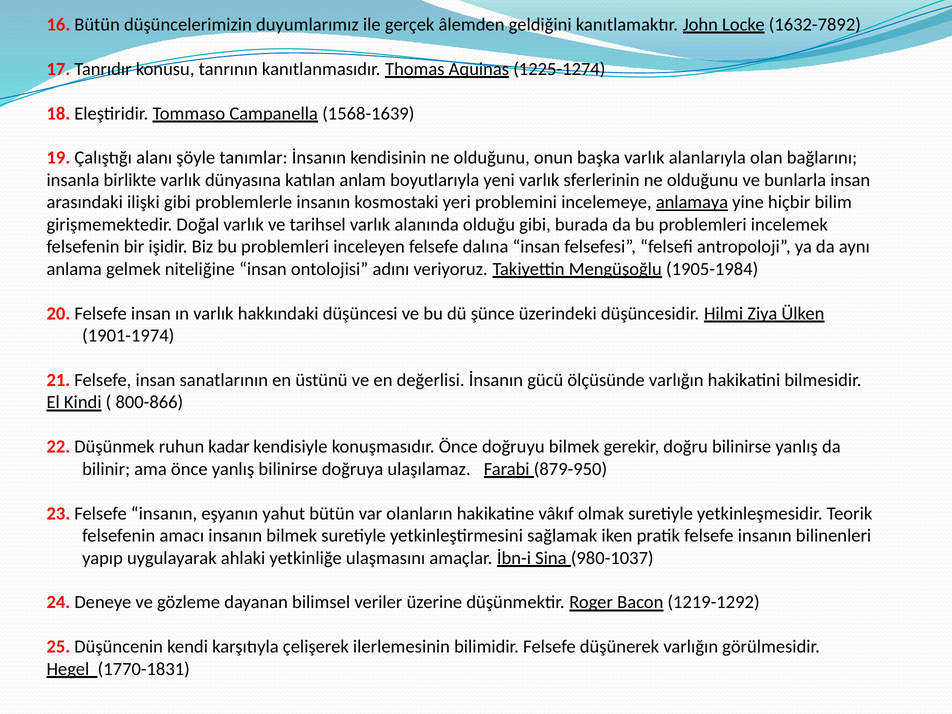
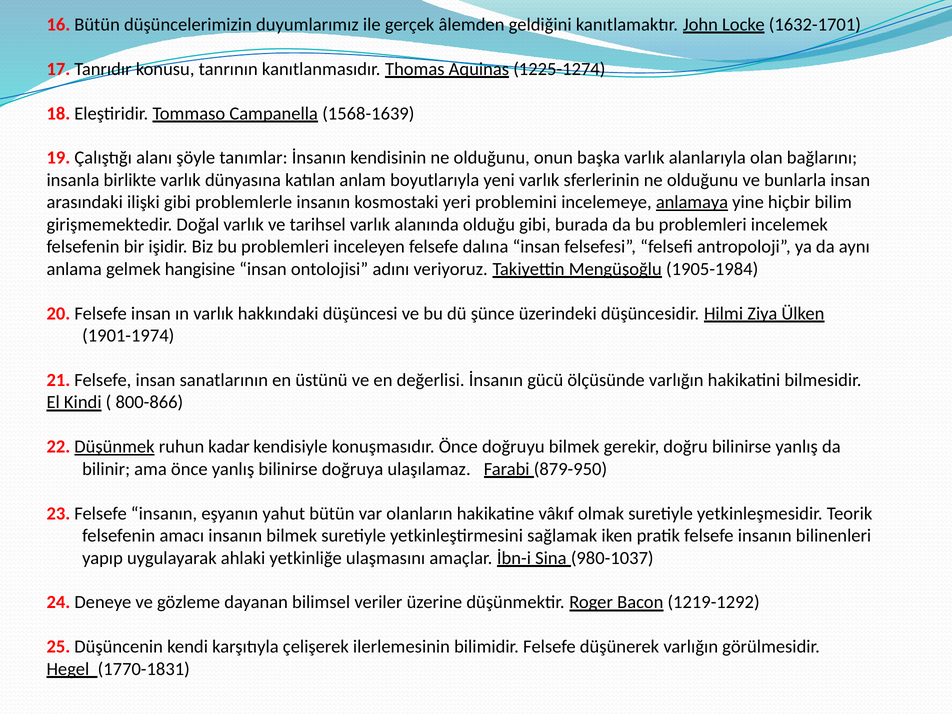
1632-7892: 1632-7892 -> 1632-1701 (815, 25)
niteliğine: niteliğine -> hangisine (200, 269)
Düşünmek underline: none -> present (114, 447)
